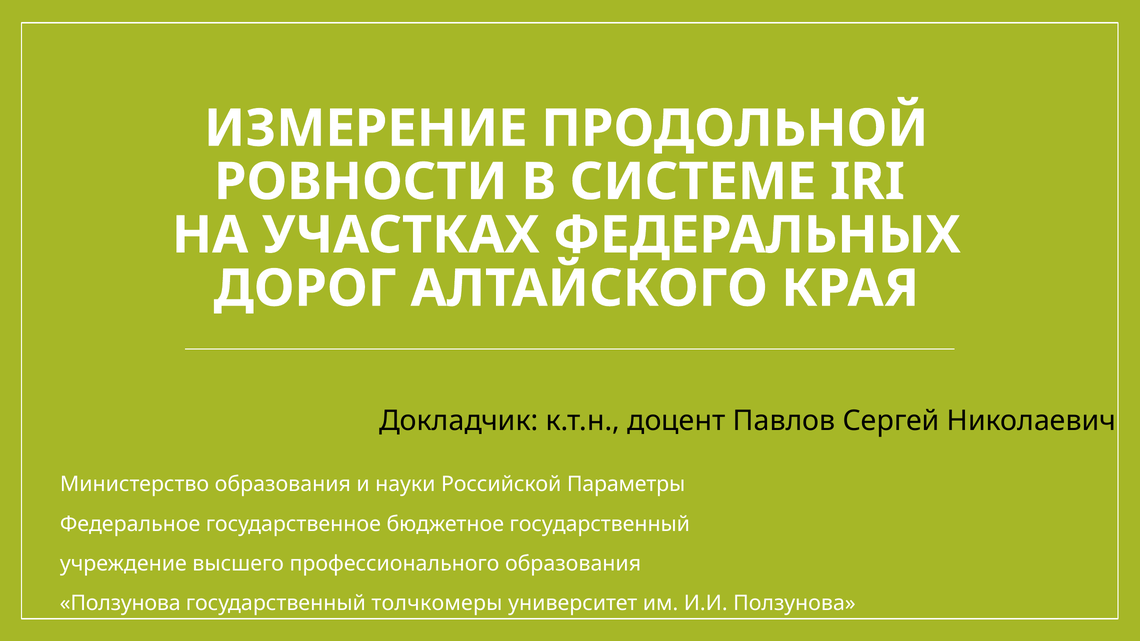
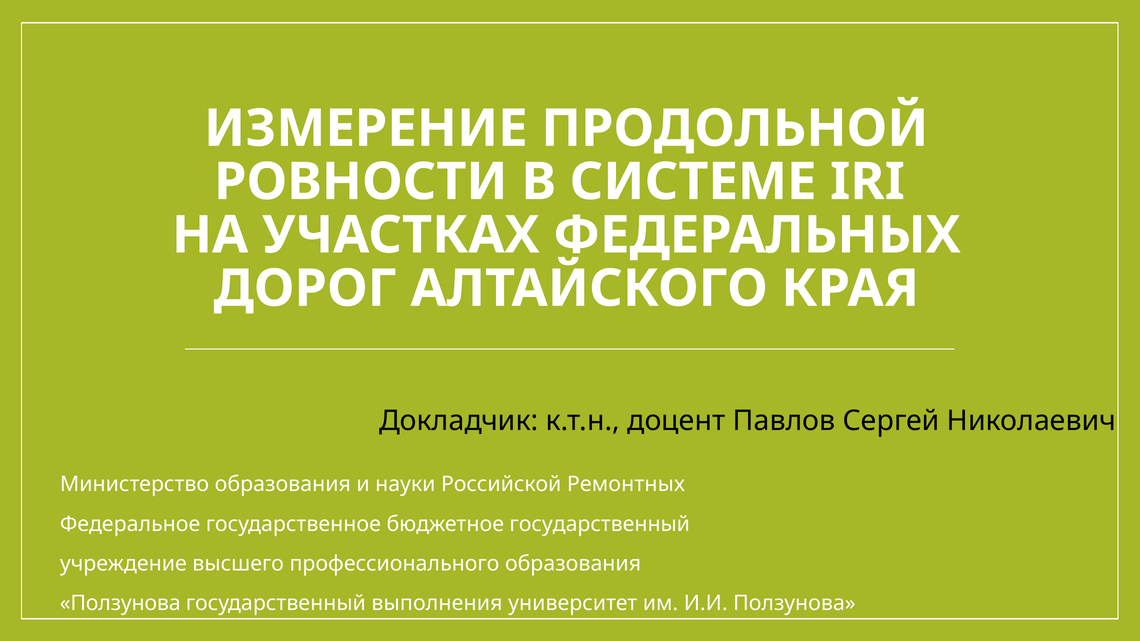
Параметры: Параметры -> Ремонтных (626, 485)
толчкомеры: толчкомеры -> выполнения (437, 604)
